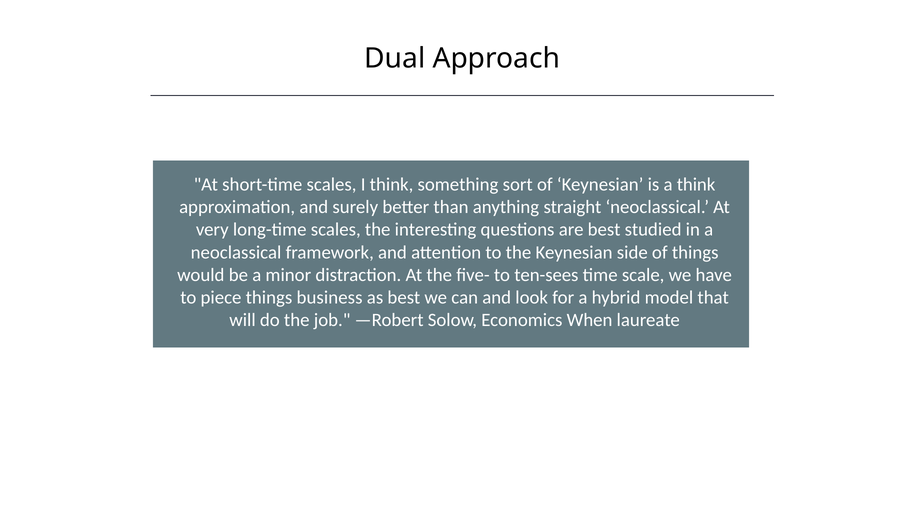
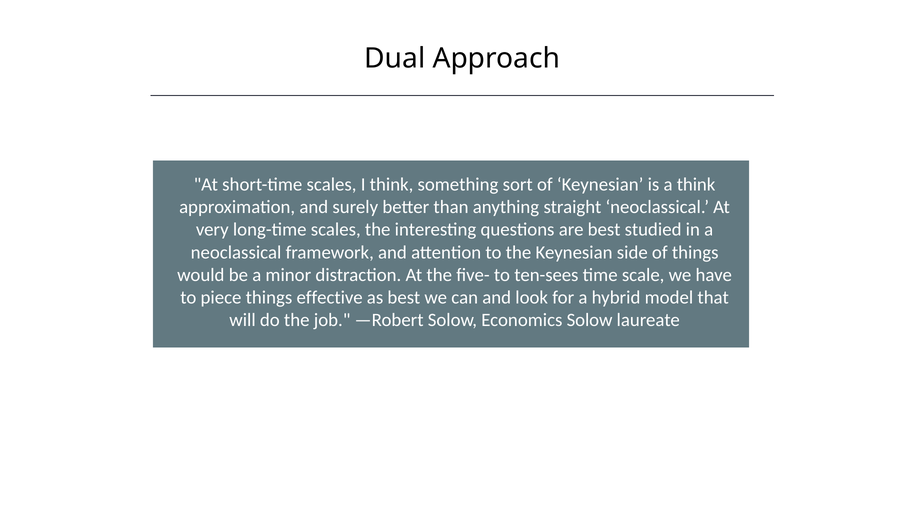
business: business -> effective (330, 297)
Economics When: When -> Solow (590, 320)
